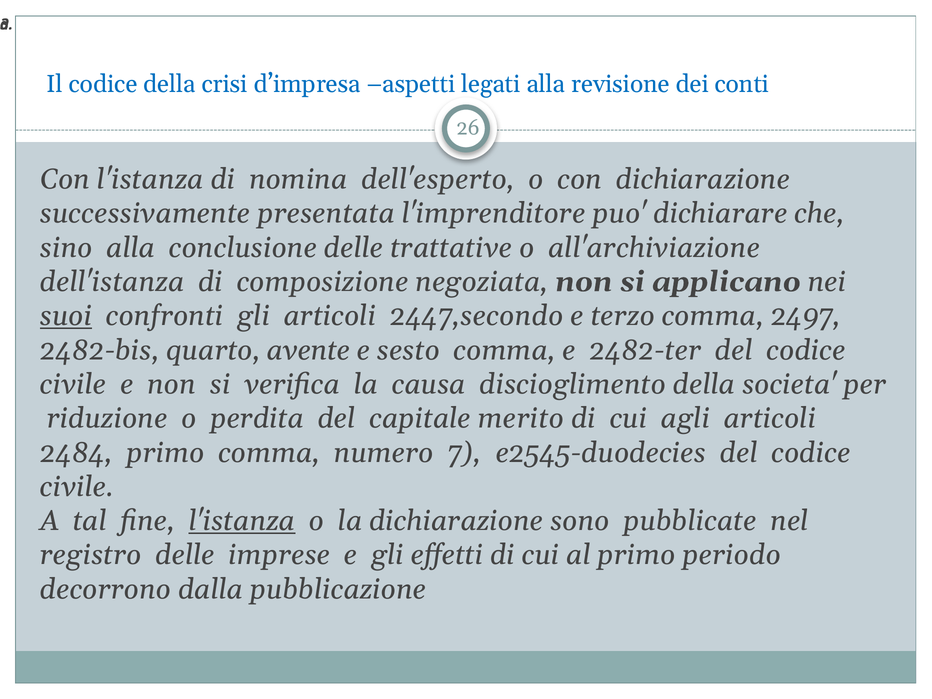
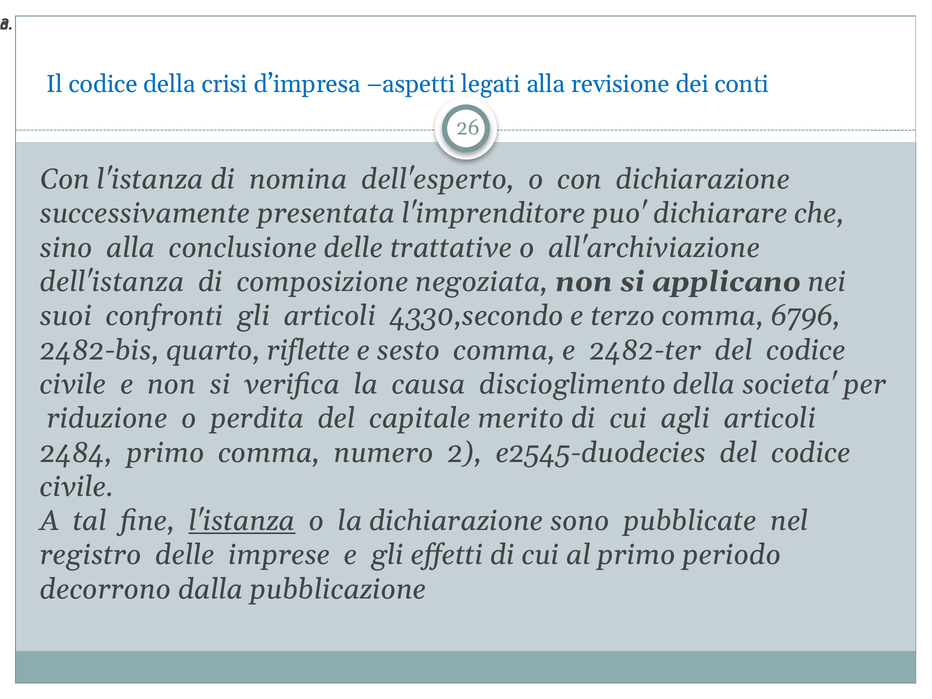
suoi underline: present -> none (66, 316)
2447,secondo: 2447,secondo -> 4330,secondo (477, 316)
2497: 2497 -> 6796 (805, 316)
avente: avente -> riflette (309, 350)
7: 7 -> 2 (465, 453)
